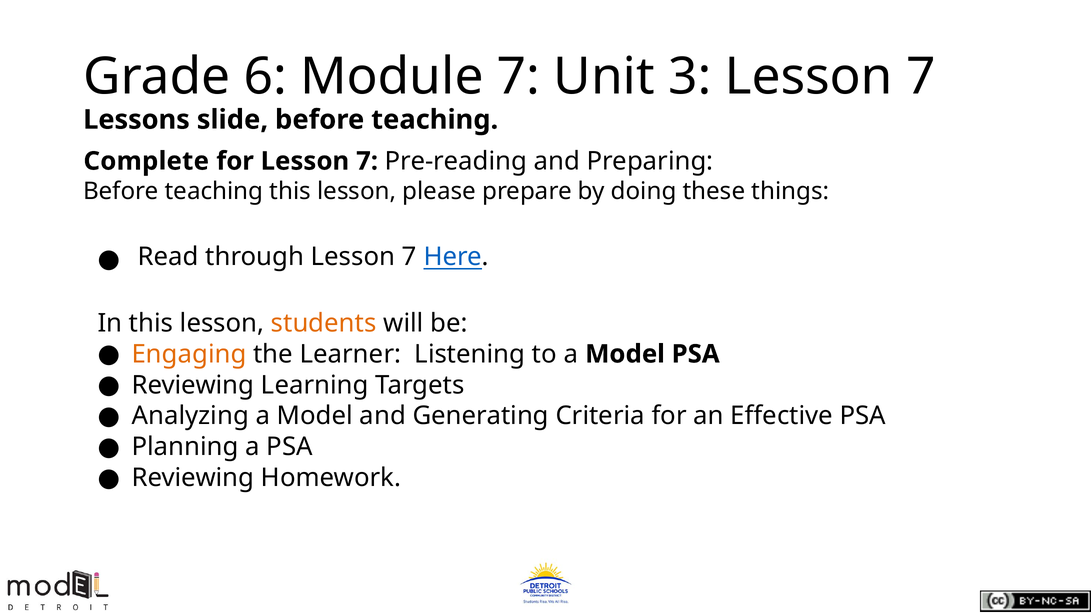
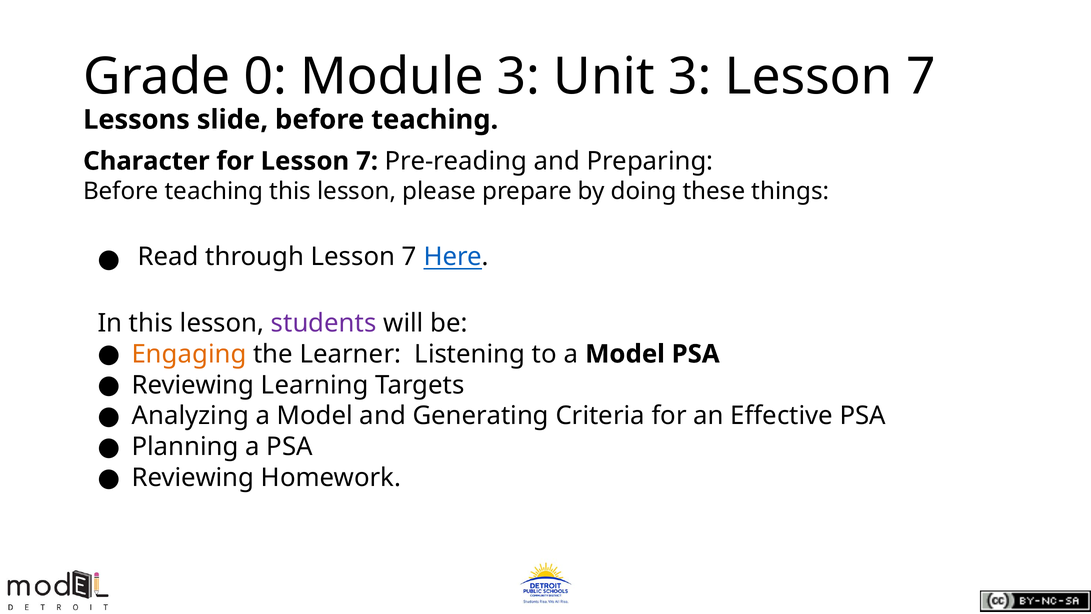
6: 6 -> 0 (265, 77)
Module 7: 7 -> 3 (519, 77)
Complete: Complete -> Character (146, 161)
students colour: orange -> purple (324, 323)
